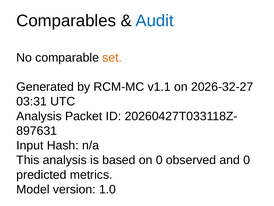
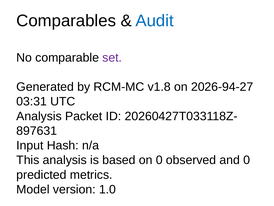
set colour: orange -> purple (112, 57)
v1.1: v1.1 -> v1.8 (159, 87)
2026-32-27: 2026-32-27 -> 2026-94-27 (222, 87)
